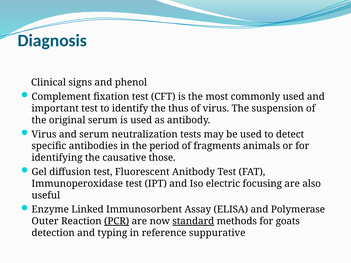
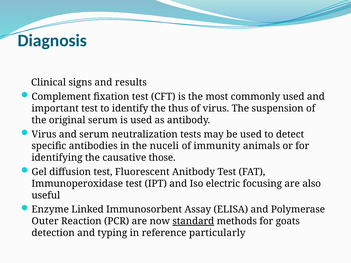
phenol: phenol -> results (131, 83)
period: period -> nuceli (164, 146)
fragments: fragments -> immunity (217, 146)
PCR underline: present -> none (117, 221)
suppurative: suppurative -> particularly (217, 233)
